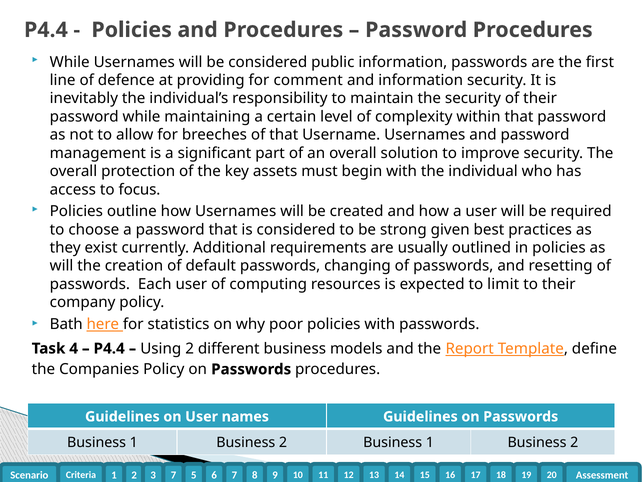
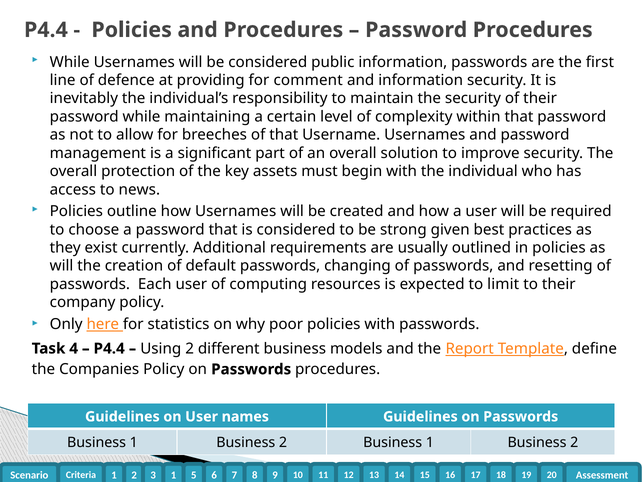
focus: focus -> news (139, 190)
Bath: Bath -> Only (66, 324)
7: 7 -> 1 (173, 475)
